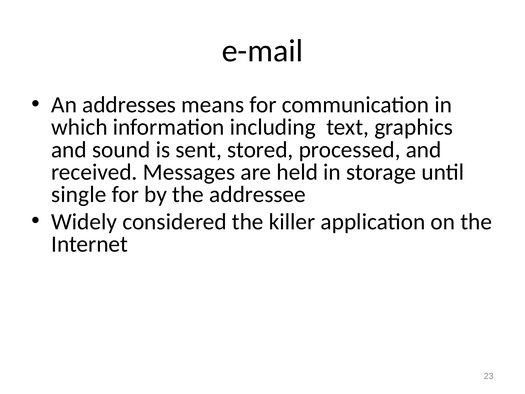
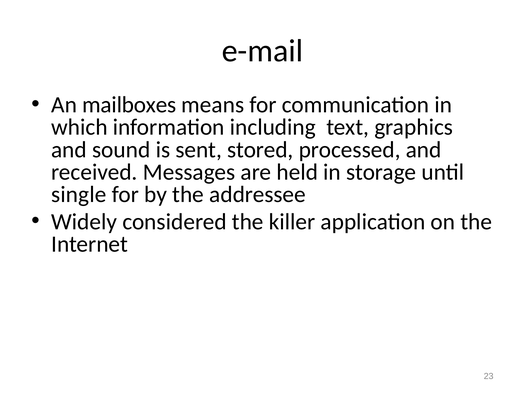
addresses: addresses -> mailboxes (129, 105)
